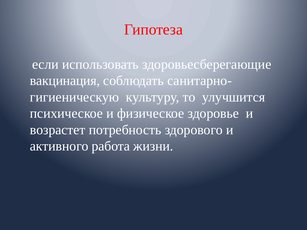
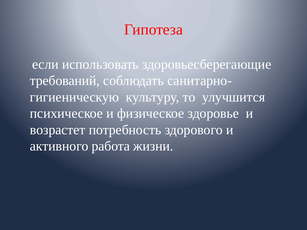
вакцинация: вакцинация -> требований (65, 81)
